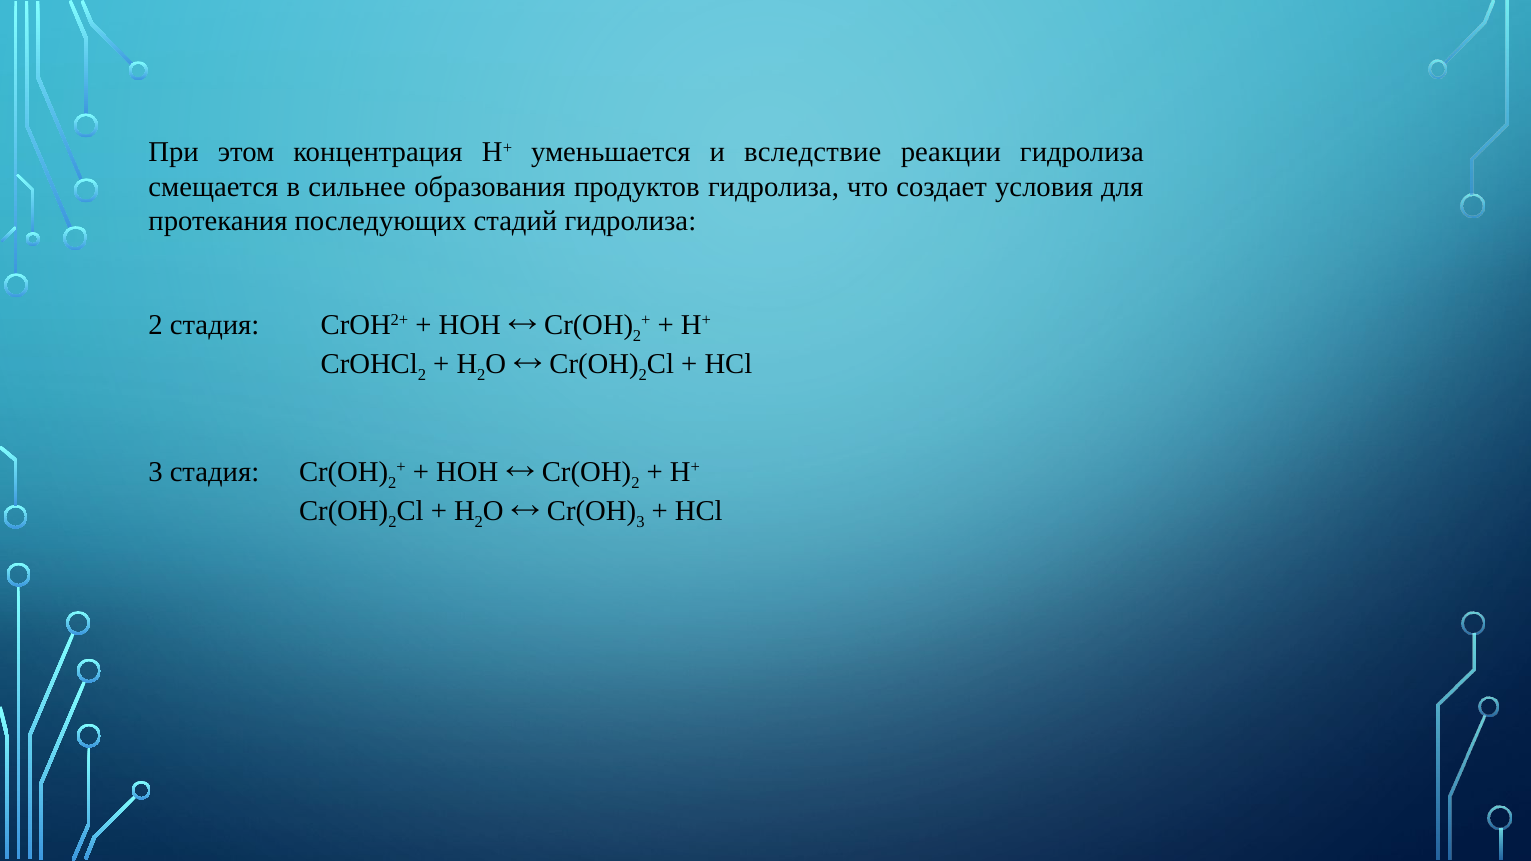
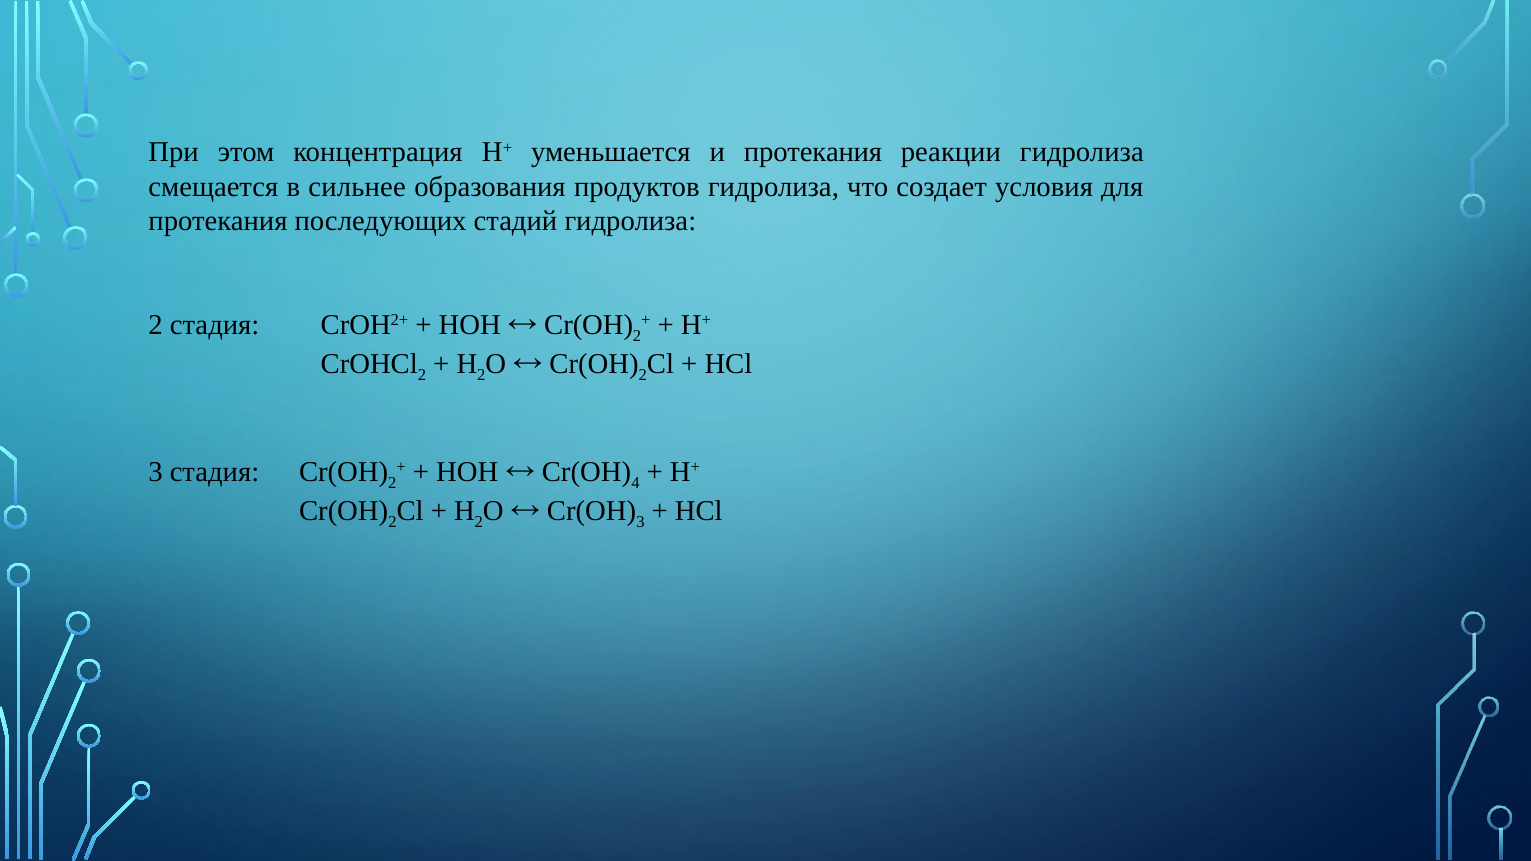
и вследствие: вследствие -> протекания (813, 153)
2: 2 -> 4 (635, 483)
